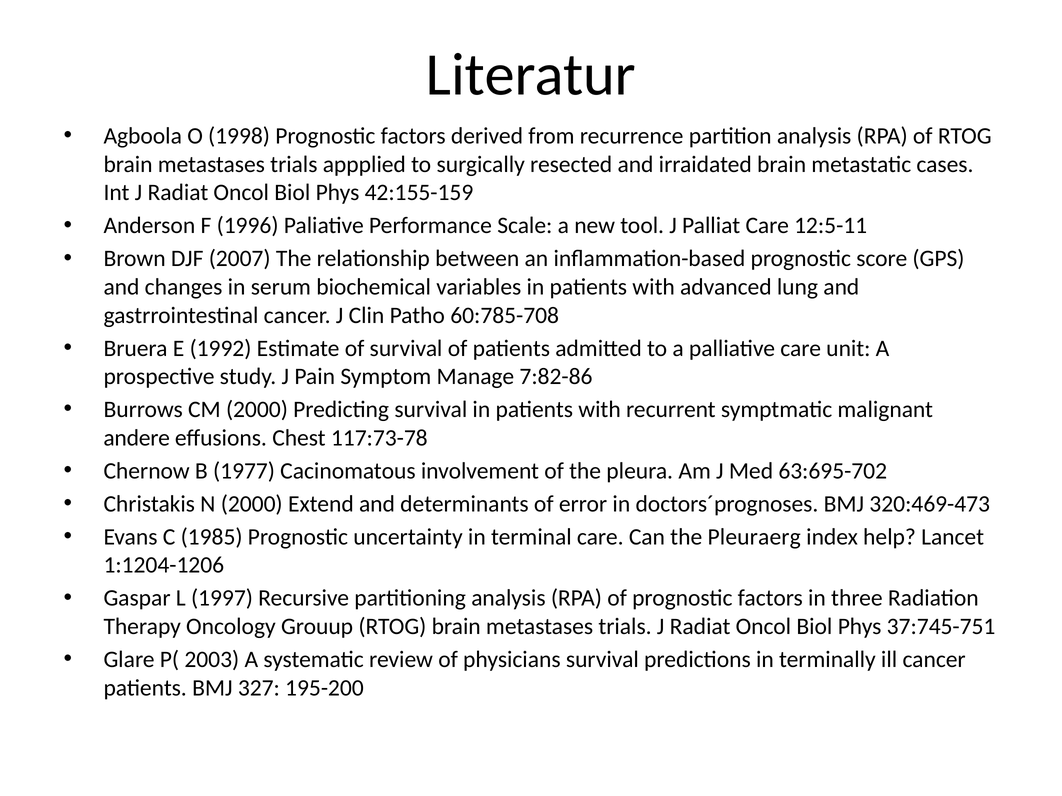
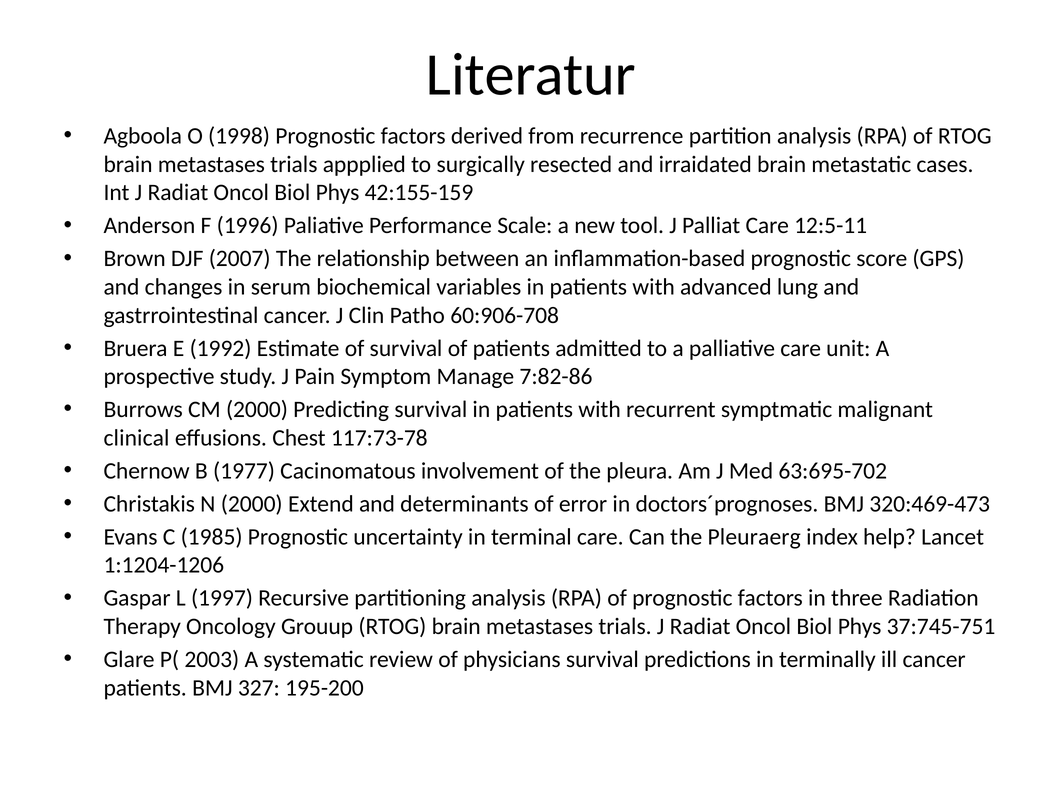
60:785-708: 60:785-708 -> 60:906-708 (505, 315)
andere: andere -> clinical (137, 438)
